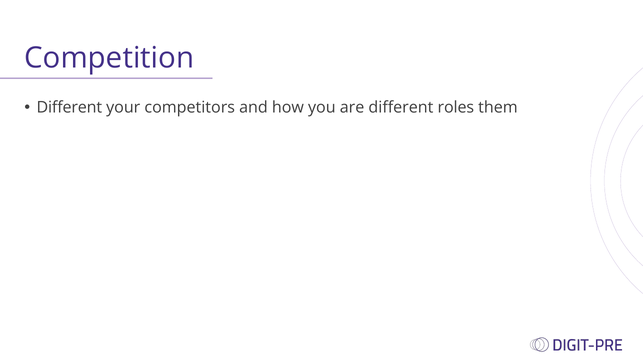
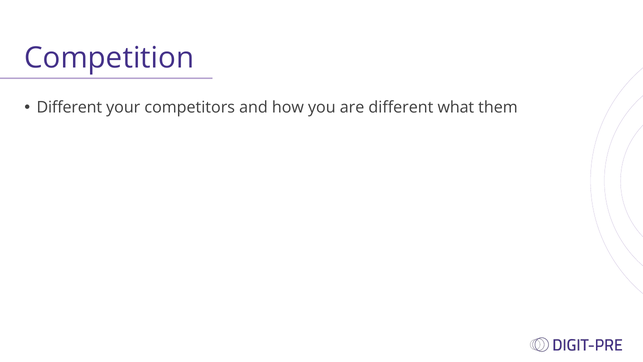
roles: roles -> what (456, 107)
